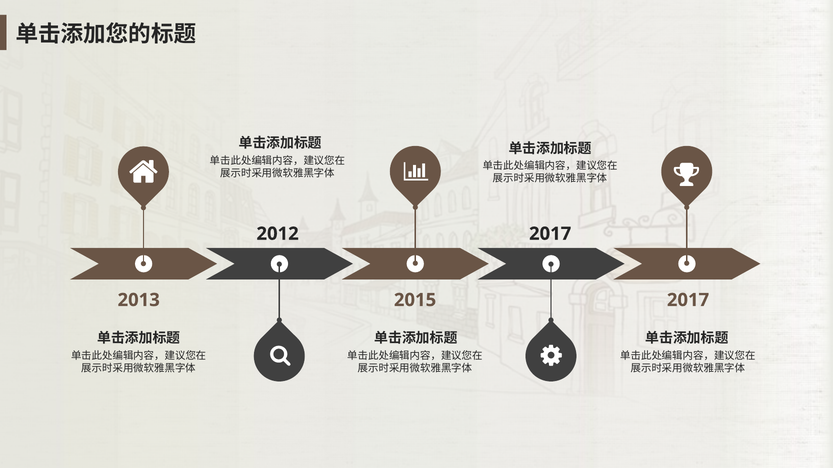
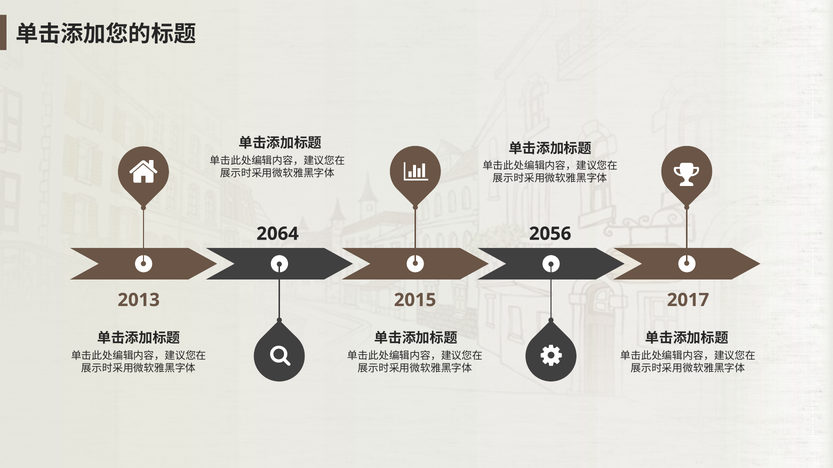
2012: 2012 -> 2064 (278, 234)
2017: 2017 -> 2056 (550, 234)
